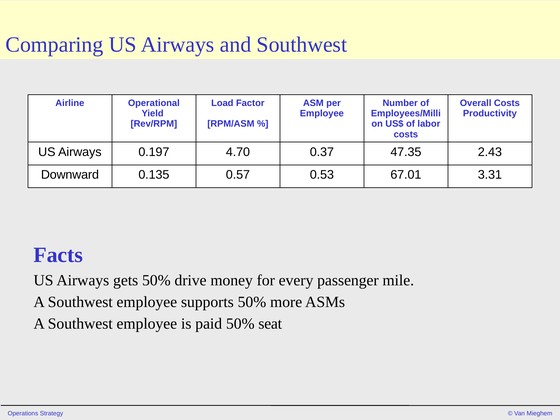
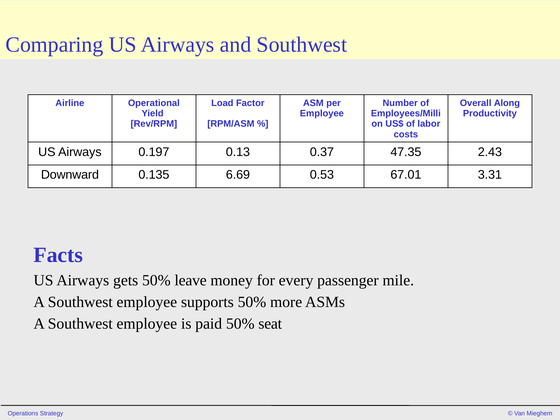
Overall Costs: Costs -> Along (507, 103)
4.70: 4.70 -> 0.13 (238, 152)
0.57: 0.57 -> 6.69 (238, 175)
drive: drive -> leave (191, 280)
